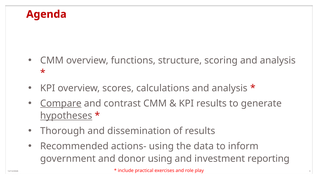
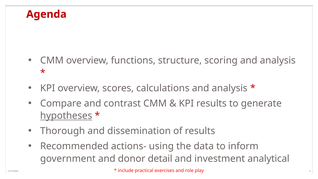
Compare underline: present -> none (61, 103)
donor using: using -> detail (160, 159)
reporting: reporting -> analytical (268, 159)
